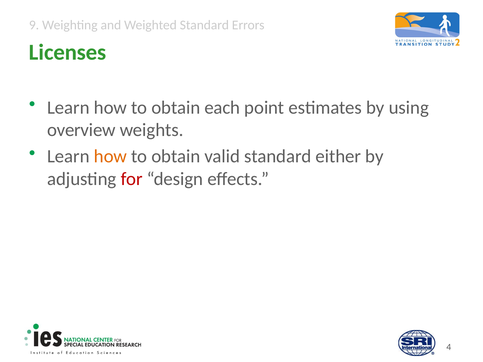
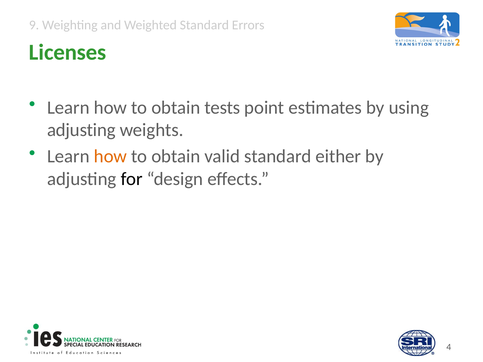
each: each -> tests (222, 108)
overview: overview -> adjusting (81, 130)
for colour: red -> black (132, 179)
